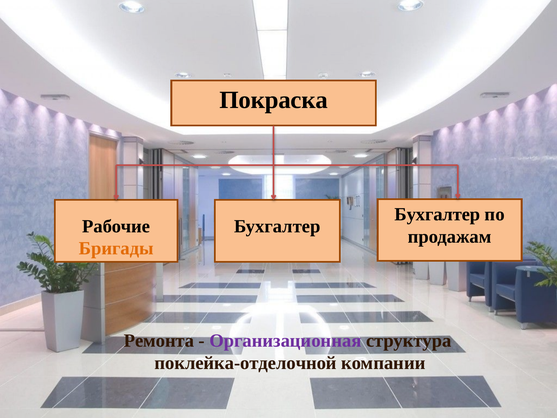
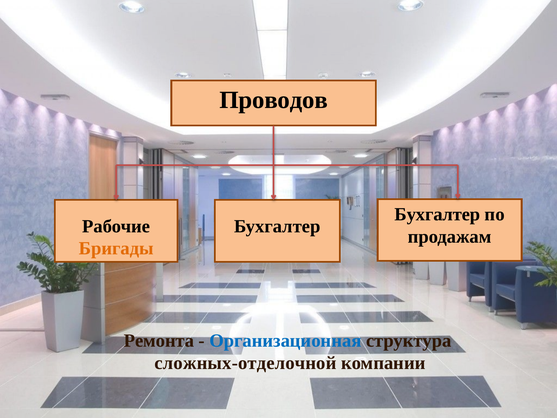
Покраска: Покраска -> Проводов (274, 100)
Организационная colour: purple -> blue (285, 341)
поклейка-отделочной: поклейка-отделочной -> сложных-отделочной (246, 363)
